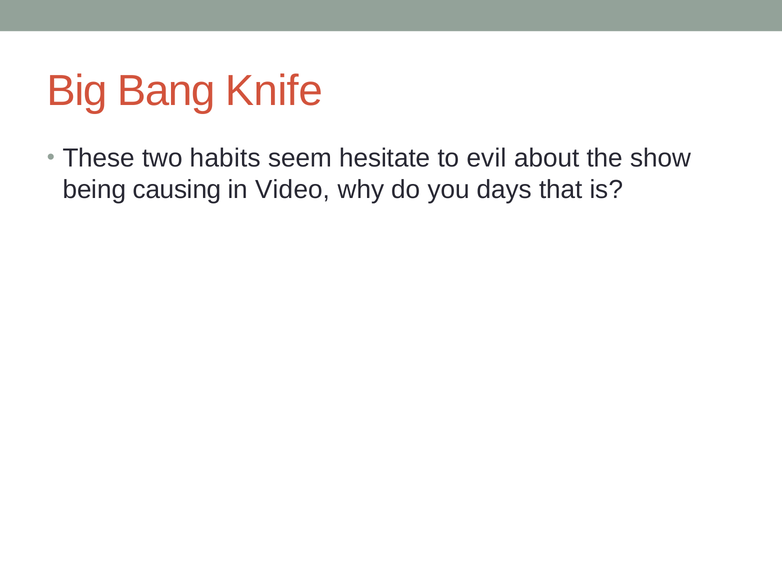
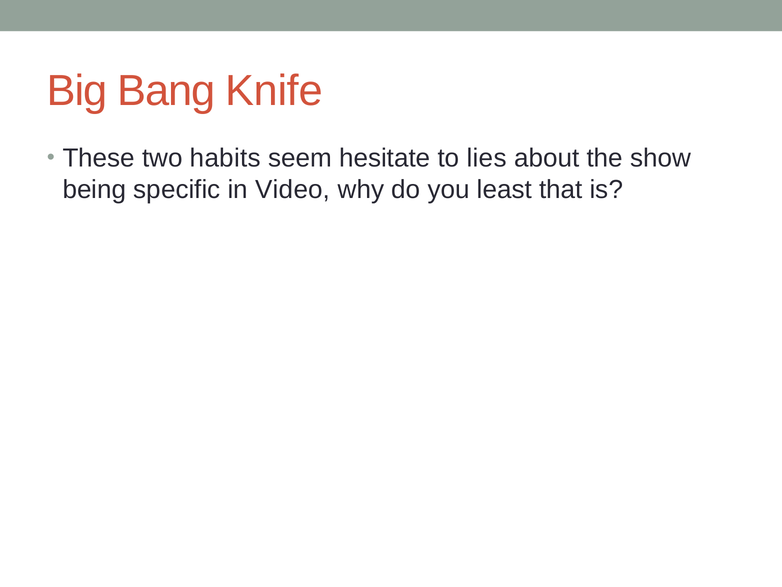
evil: evil -> lies (487, 158)
causing: causing -> specific (177, 190)
days: days -> least (504, 190)
